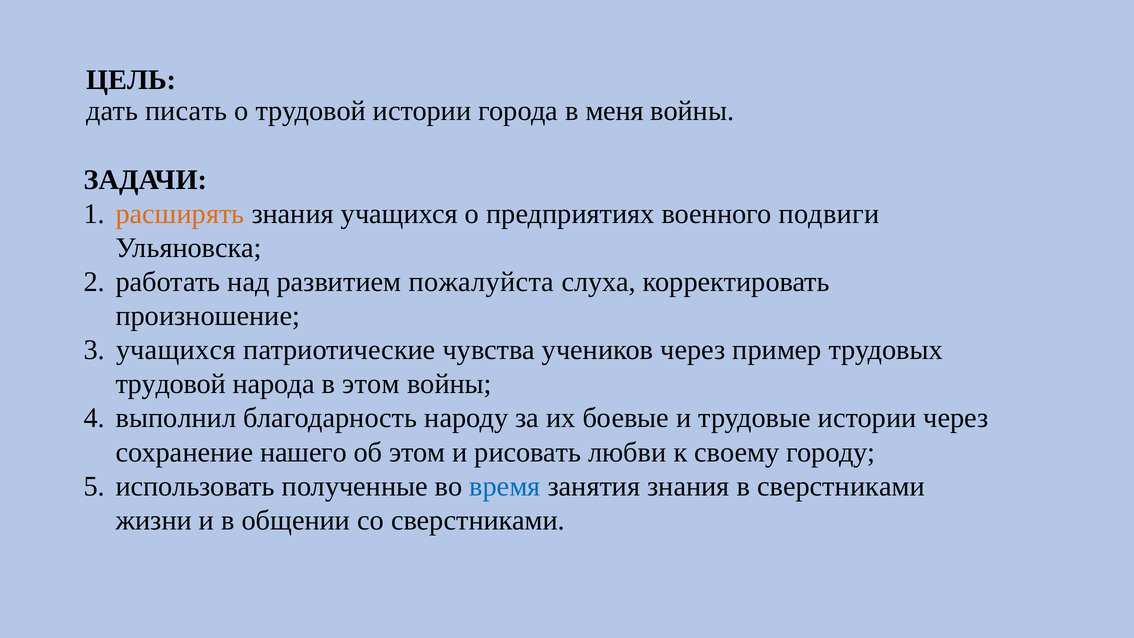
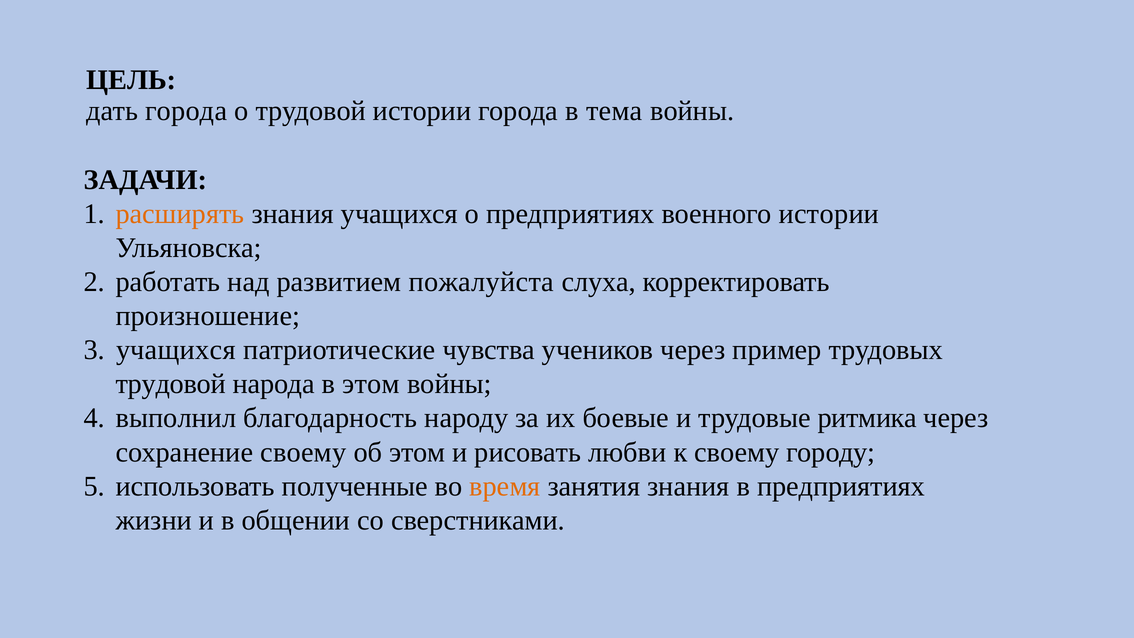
дать писать: писать -> города (186, 111)
меня: меня -> тема (614, 111)
военного подвиги: подвиги -> истории (829, 214)
трудовые истории: истории -> ритмика (867, 418)
сохранение нашего: нашего -> своему (303, 452)
время colour: blue -> orange (505, 486)
в сверстниками: сверстниками -> предприятиях (841, 486)
